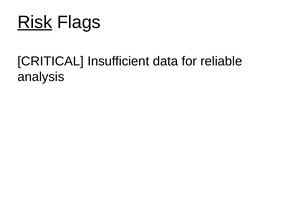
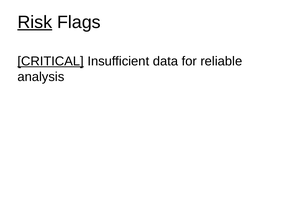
CRITICAL underline: none -> present (51, 61)
